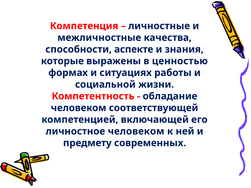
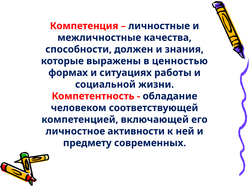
аспекте: аспекте -> должен (134, 49)
личностное человеком: человеком -> активности (136, 131)
